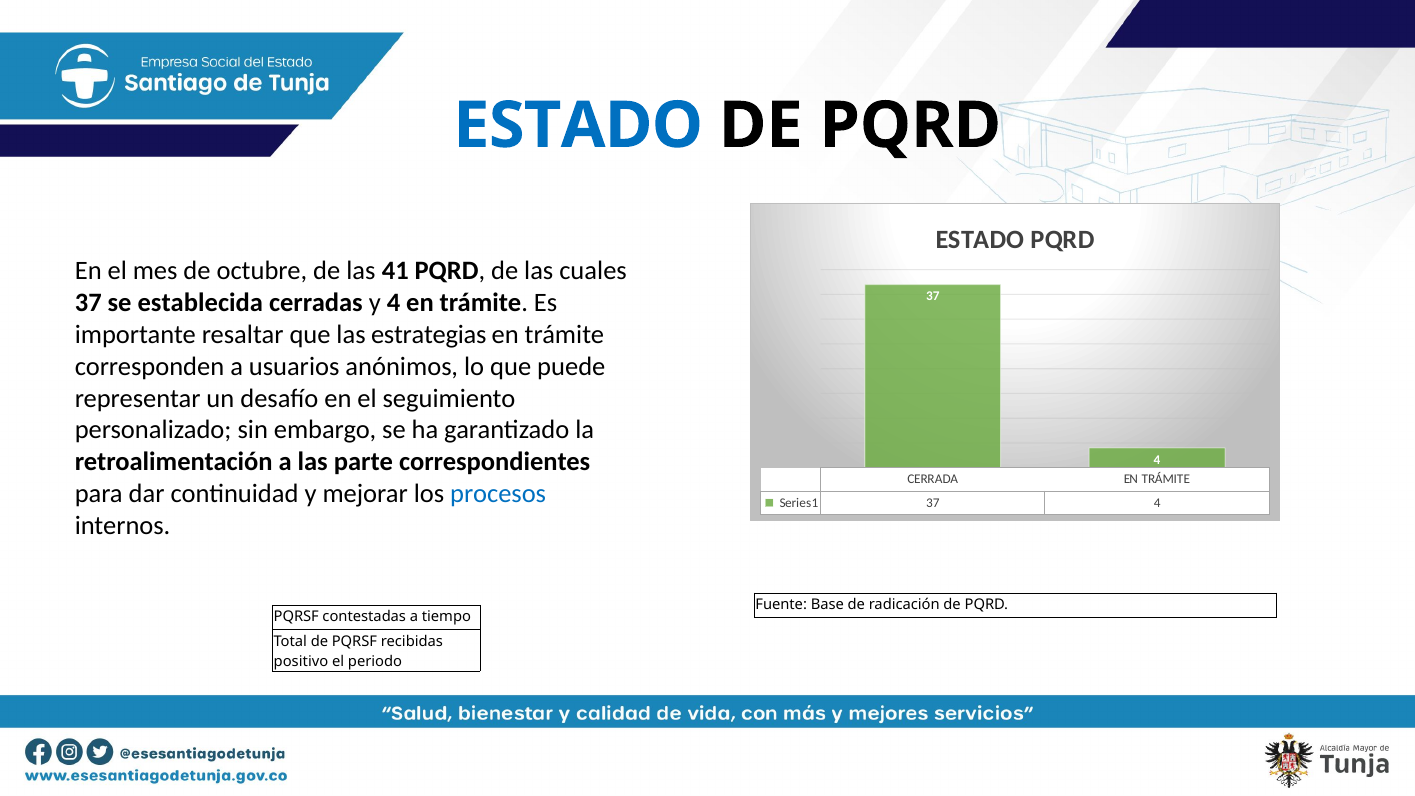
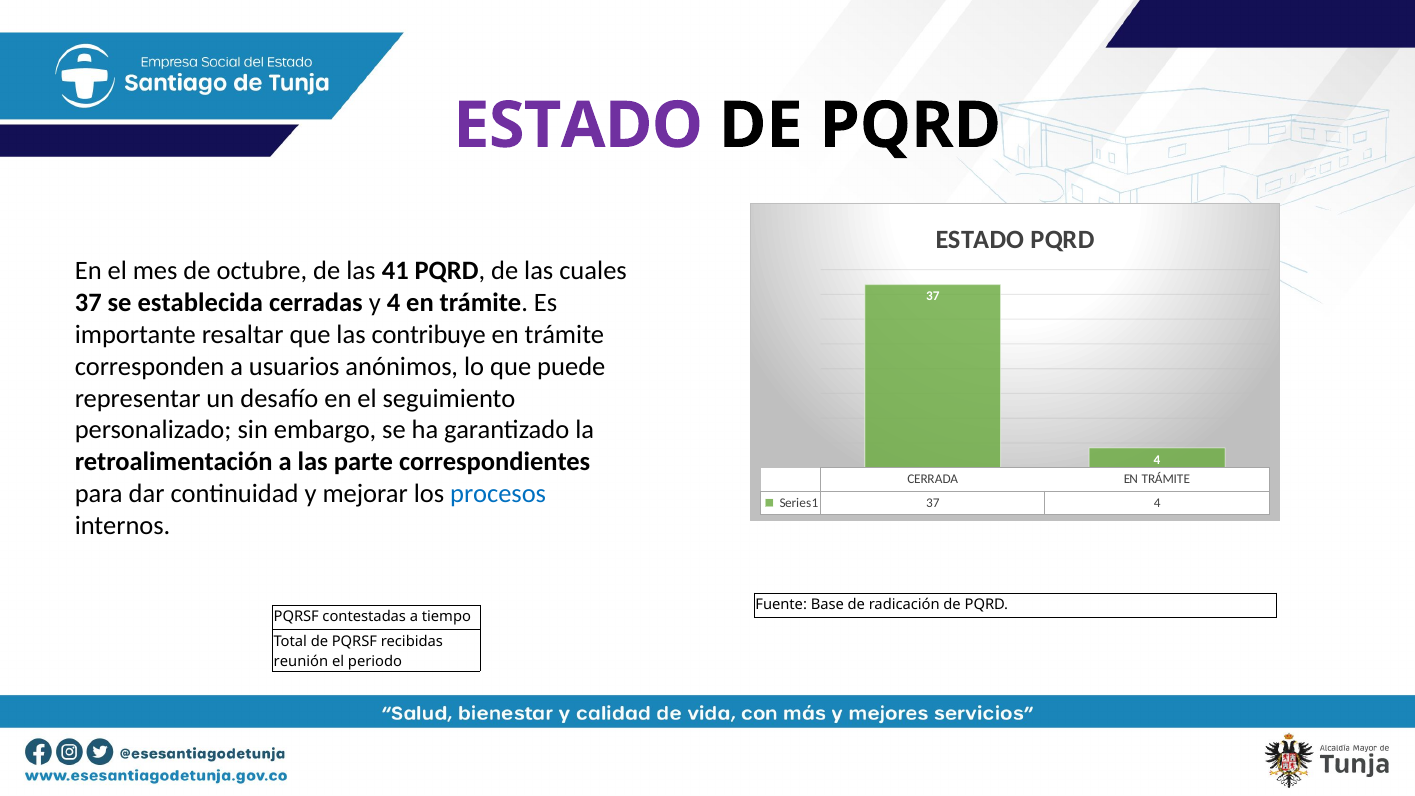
ESTADO colour: blue -> purple (578, 126)
estrategias: estrategias -> contribuye (429, 335)
positivo: positivo -> reunión (301, 661)
